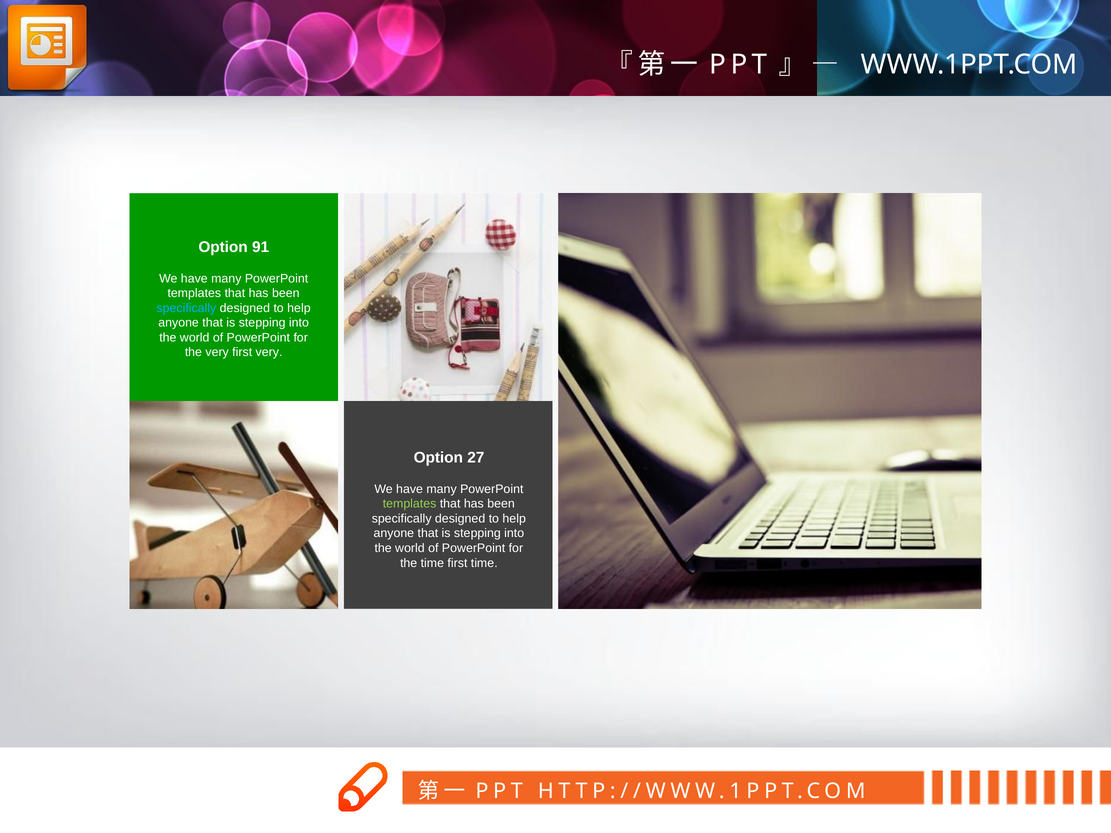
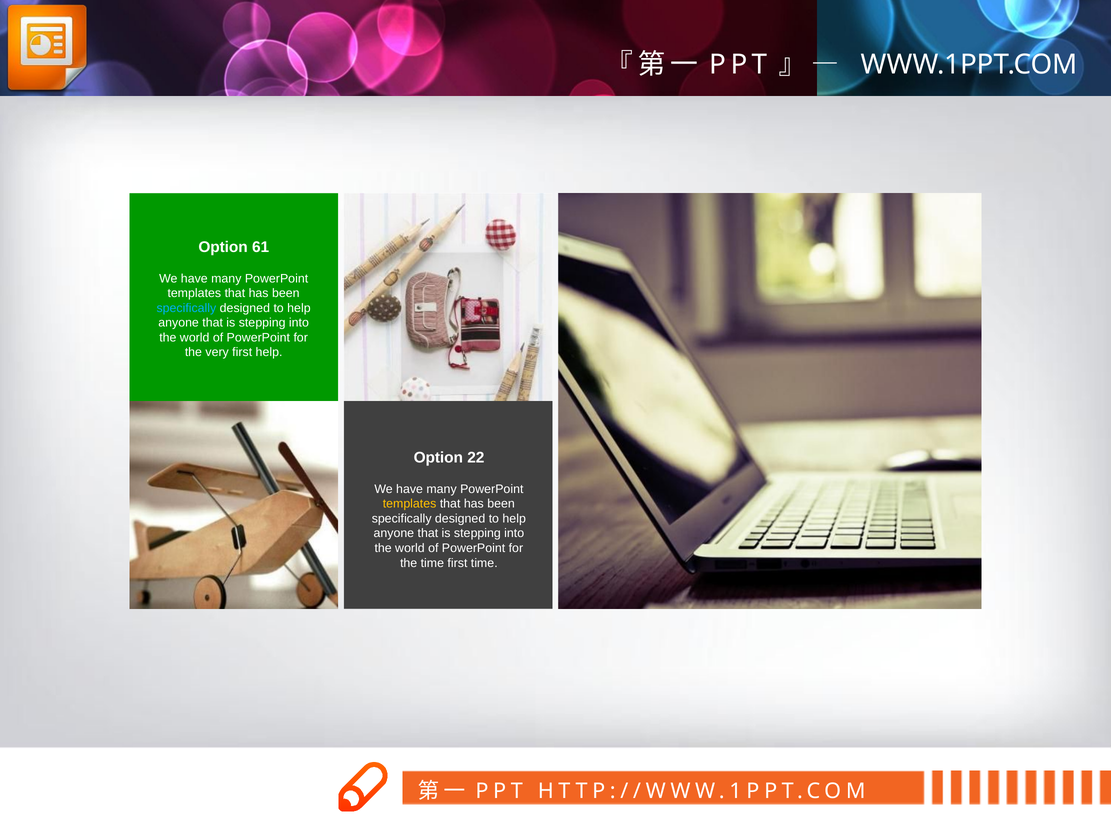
91: 91 -> 61 (261, 247)
first very: very -> help (269, 352)
27: 27 -> 22 (476, 458)
templates colour: light green -> yellow (410, 504)
